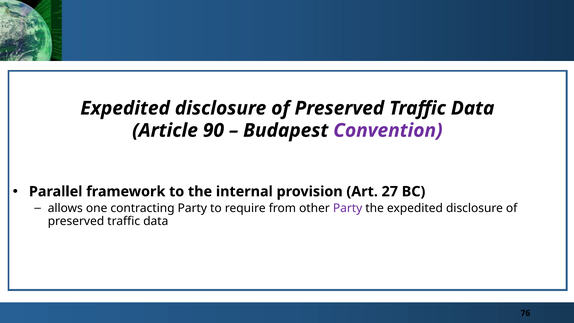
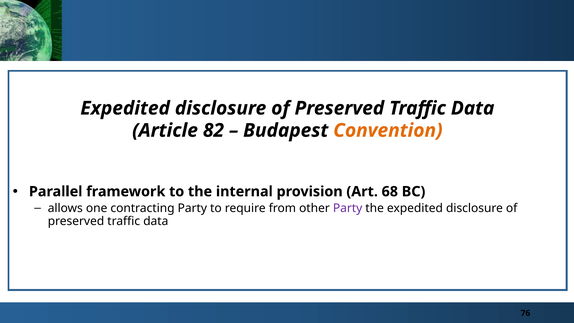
90: 90 -> 82 (213, 130)
Convention colour: purple -> orange (388, 130)
27: 27 -> 68 (390, 191)
